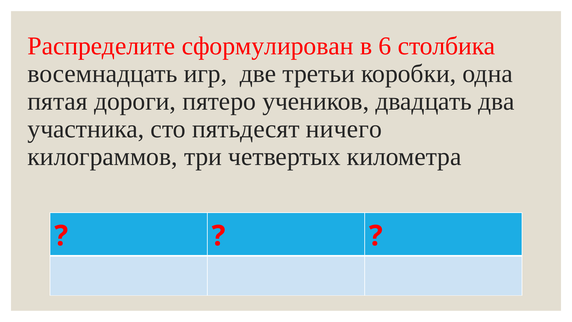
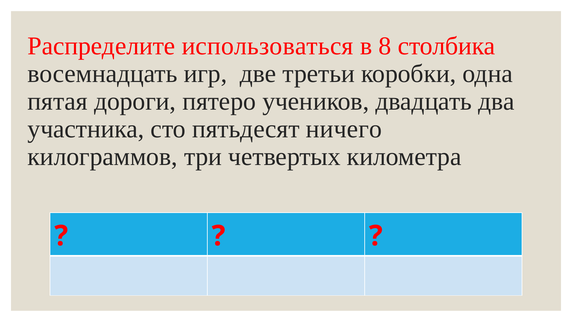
сформулирован: сформулирован -> использоваться (268, 46)
6: 6 -> 8 (385, 46)
